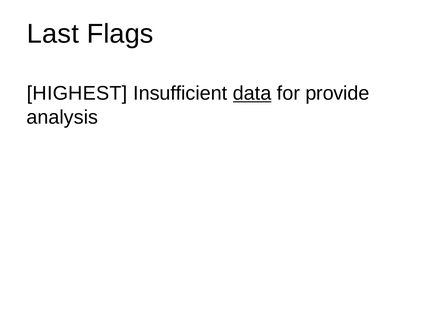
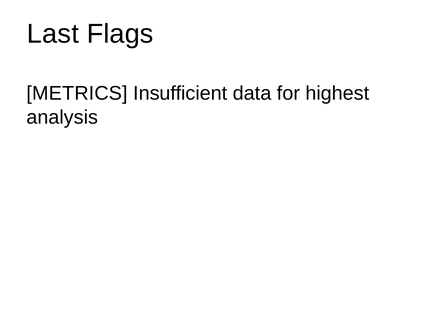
HIGHEST: HIGHEST -> METRICS (77, 93)
data underline: present -> none (252, 93)
provide: provide -> highest (337, 93)
